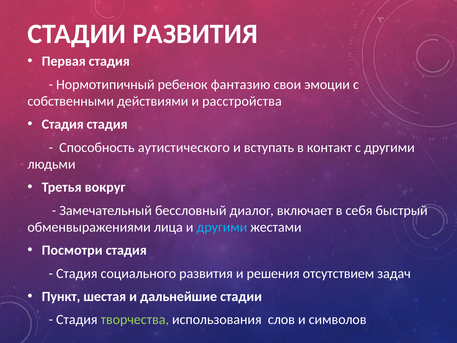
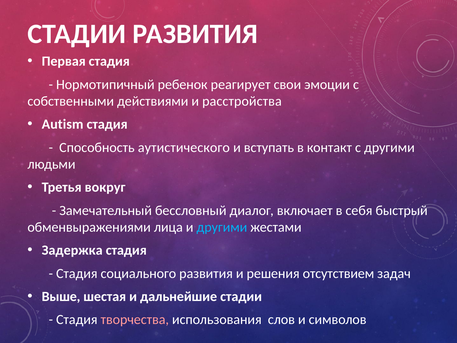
фантазию: фантазию -> реагирует (241, 84)
Стадия: Стадия -> Autism (63, 124)
Посмотри: Посмотри -> Задержка (72, 250)
Пункт: Пункт -> Выше (61, 296)
творчества colour: light green -> pink (135, 319)
